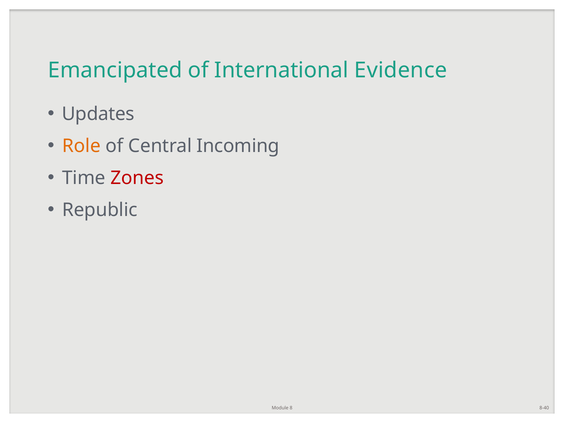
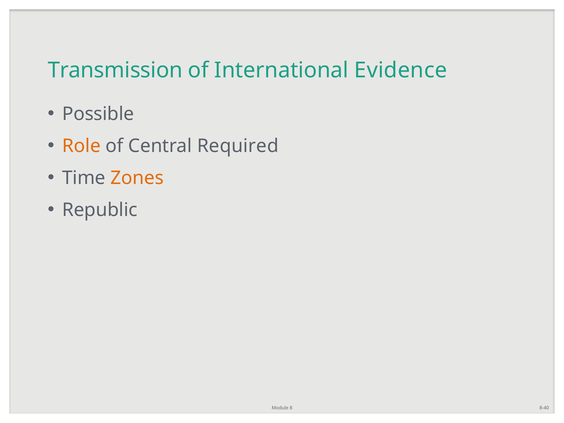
Emancipated: Emancipated -> Transmission (115, 70)
Updates: Updates -> Possible (98, 114)
Incoming: Incoming -> Required (238, 146)
Zones colour: red -> orange (137, 178)
